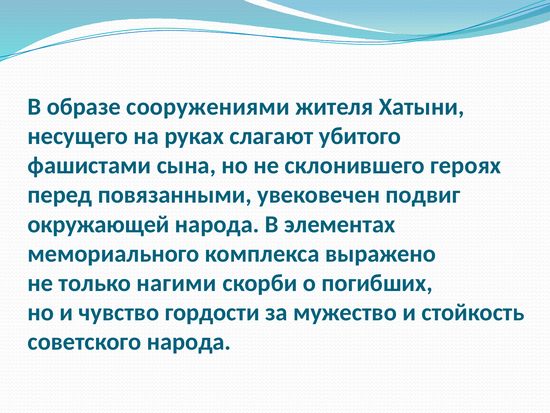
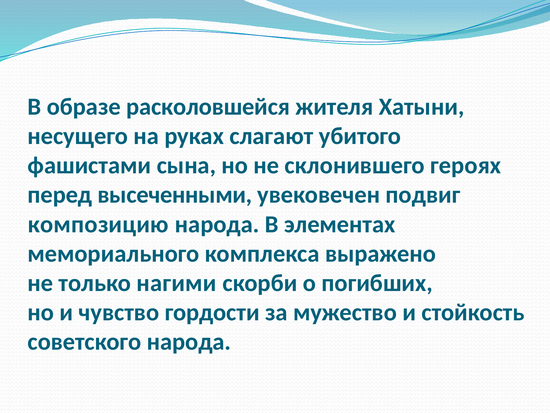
сооружениями: сооружениями -> расколовшейся (208, 107)
повязанными: повязанными -> высеченными (175, 195)
окружающей: окружающей -> композицию (98, 224)
